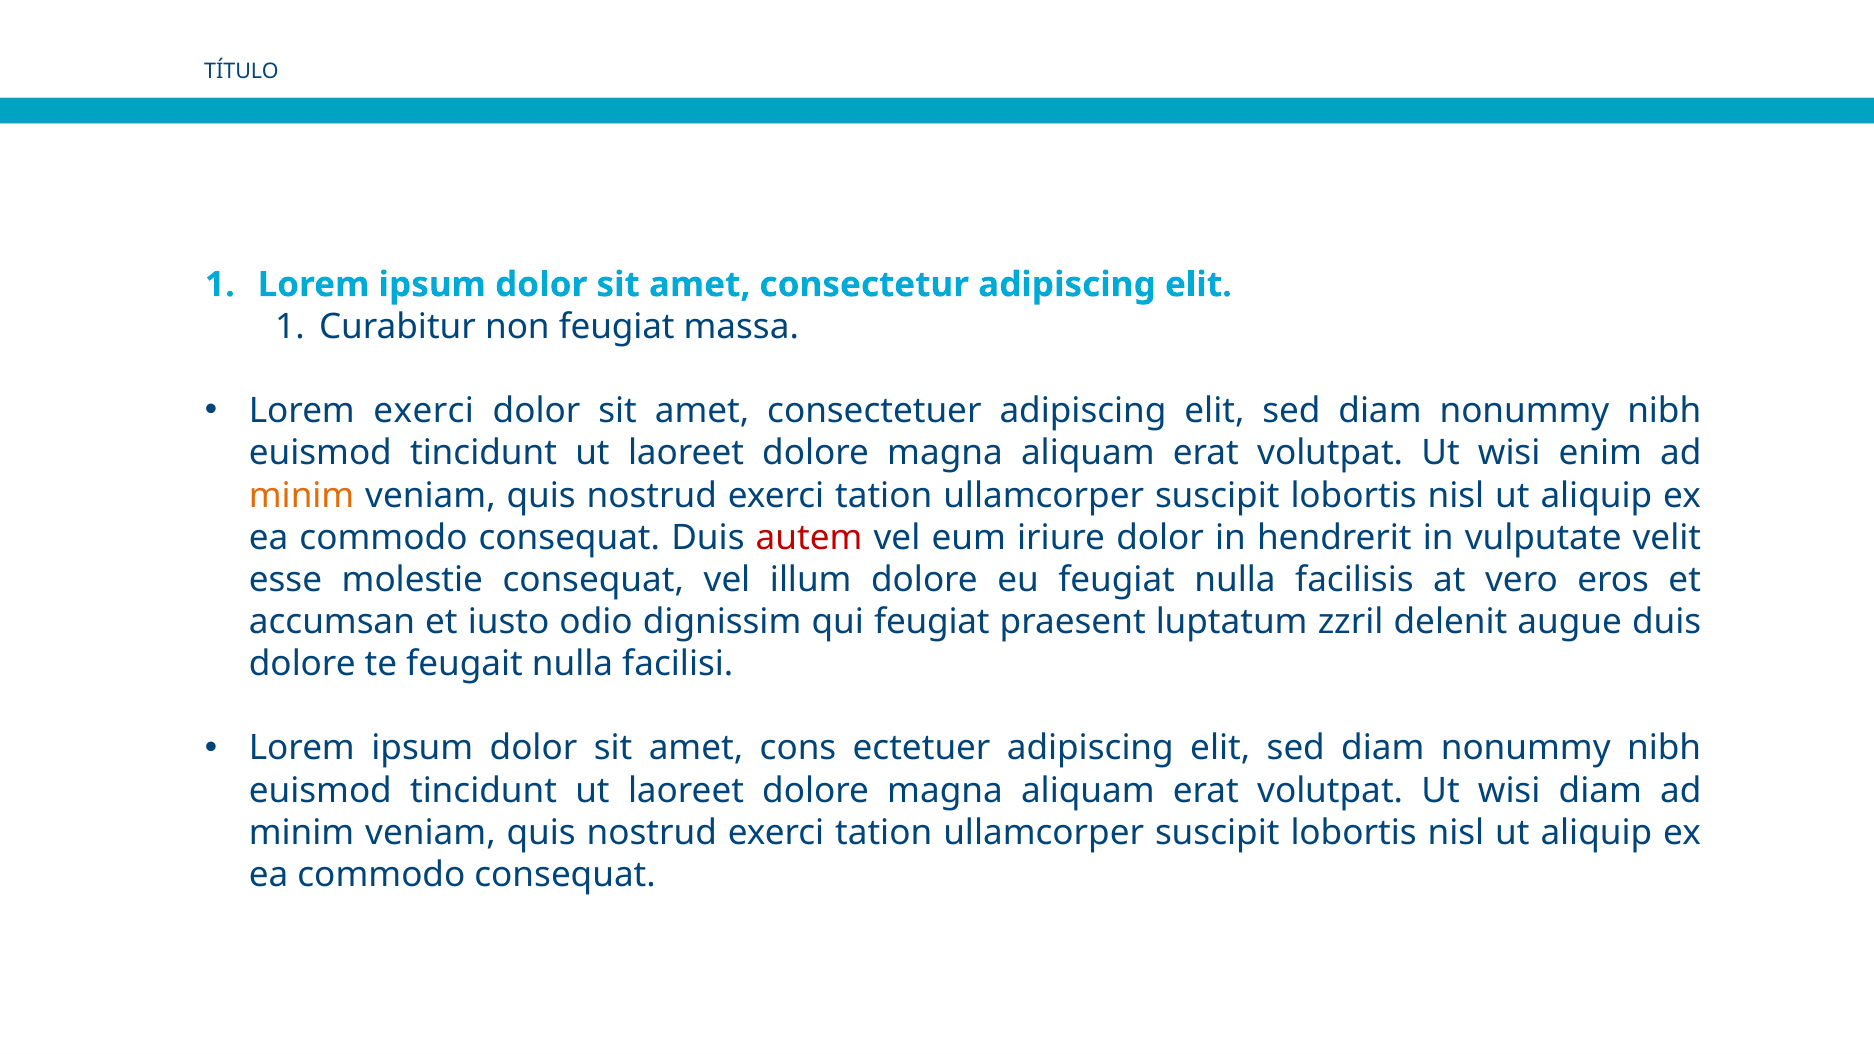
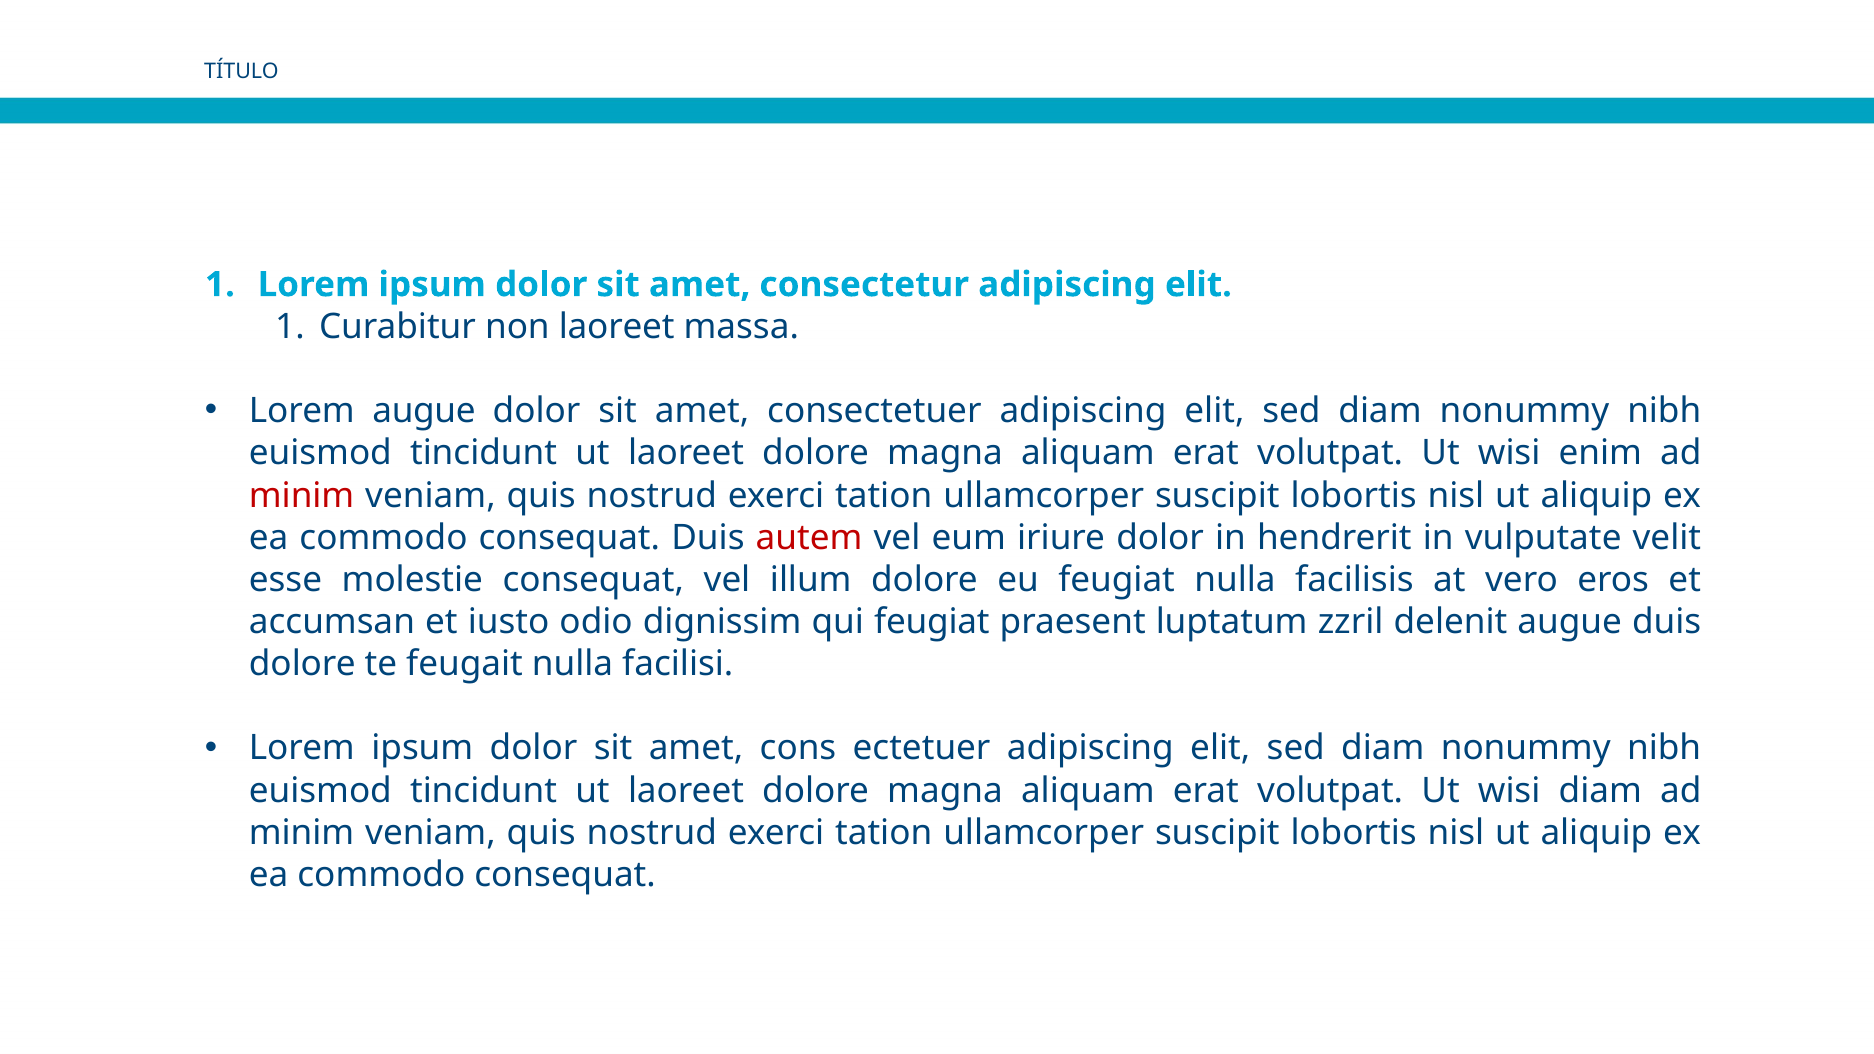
non feugiat: feugiat -> laoreet (617, 327)
Lorem exerci: exerci -> augue (424, 411)
minim colour: orange -> red (302, 495)
